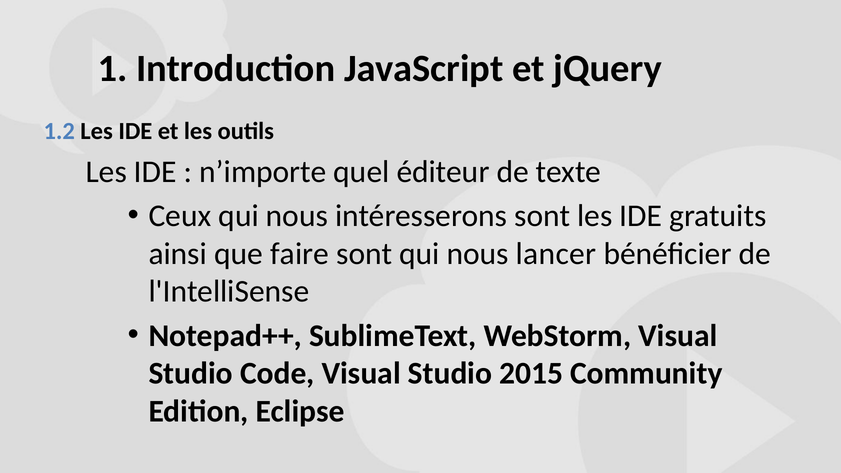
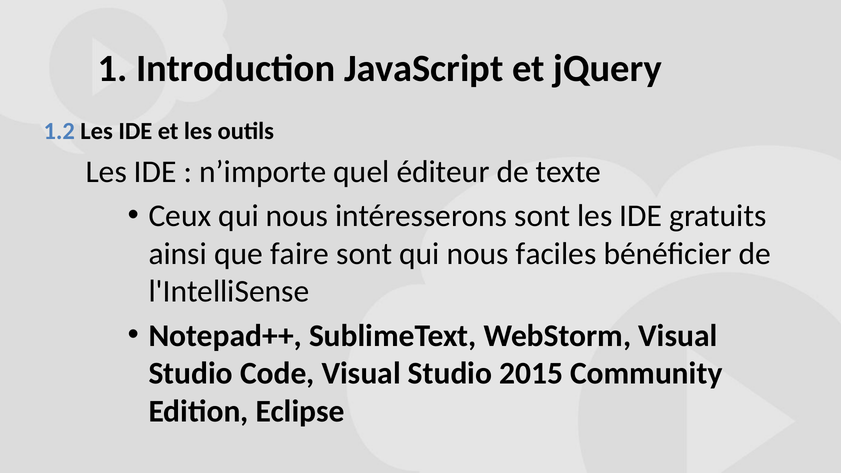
lancer: lancer -> faciles (556, 254)
